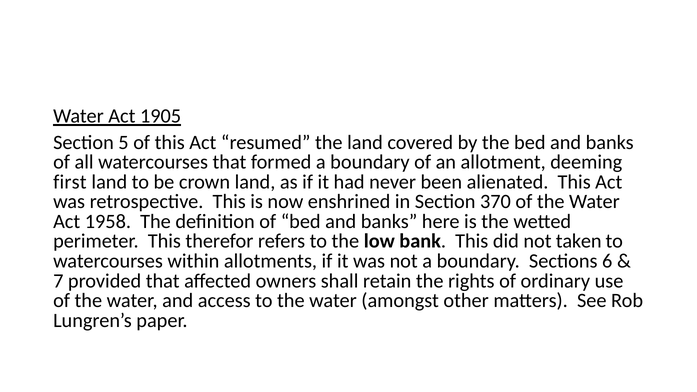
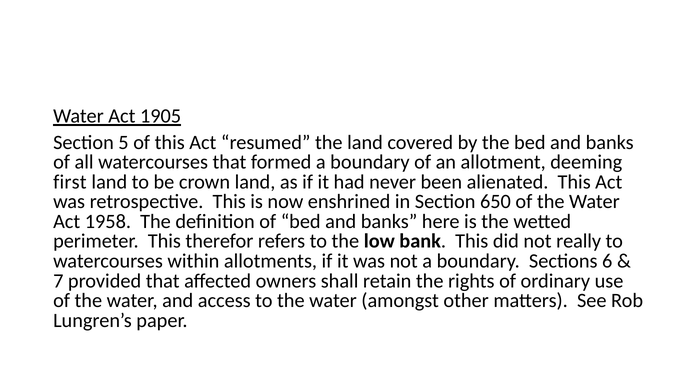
370: 370 -> 650 (495, 202)
taken: taken -> really (579, 241)
